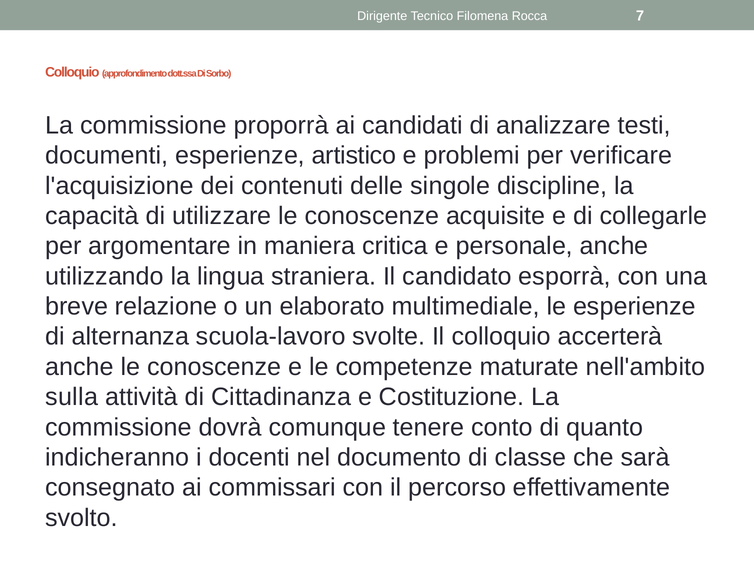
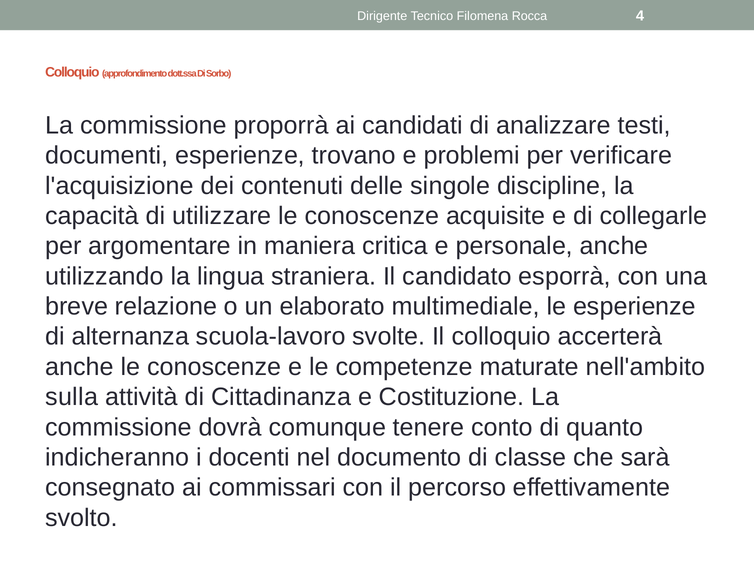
7: 7 -> 4 (640, 16)
artistico: artistico -> trovano (354, 155)
